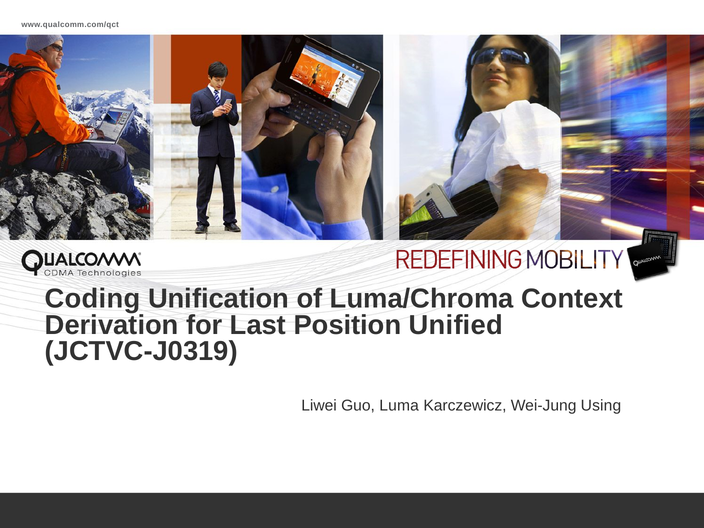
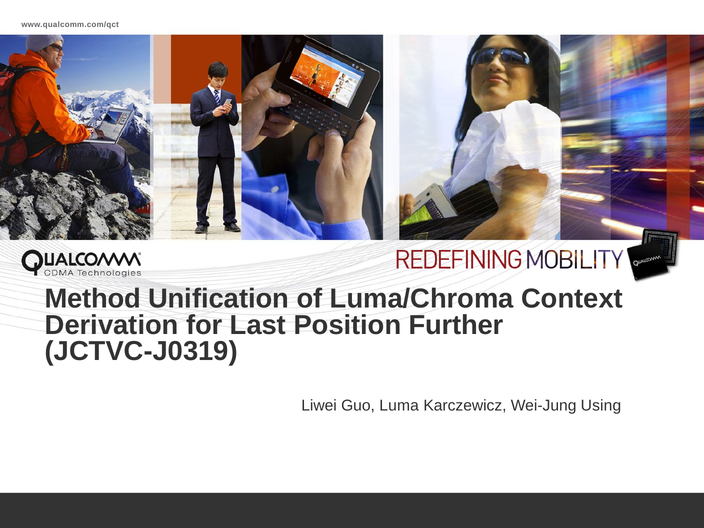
Coding: Coding -> Method (93, 299)
Unified: Unified -> Further (456, 325)
